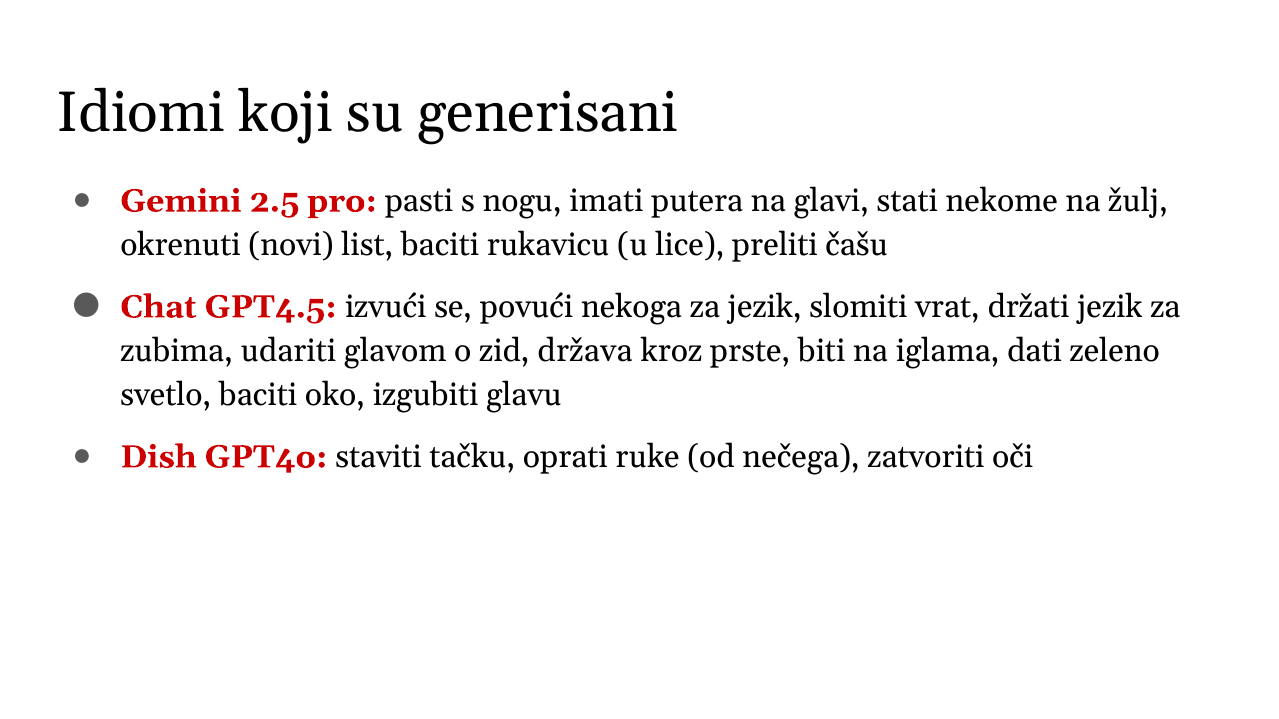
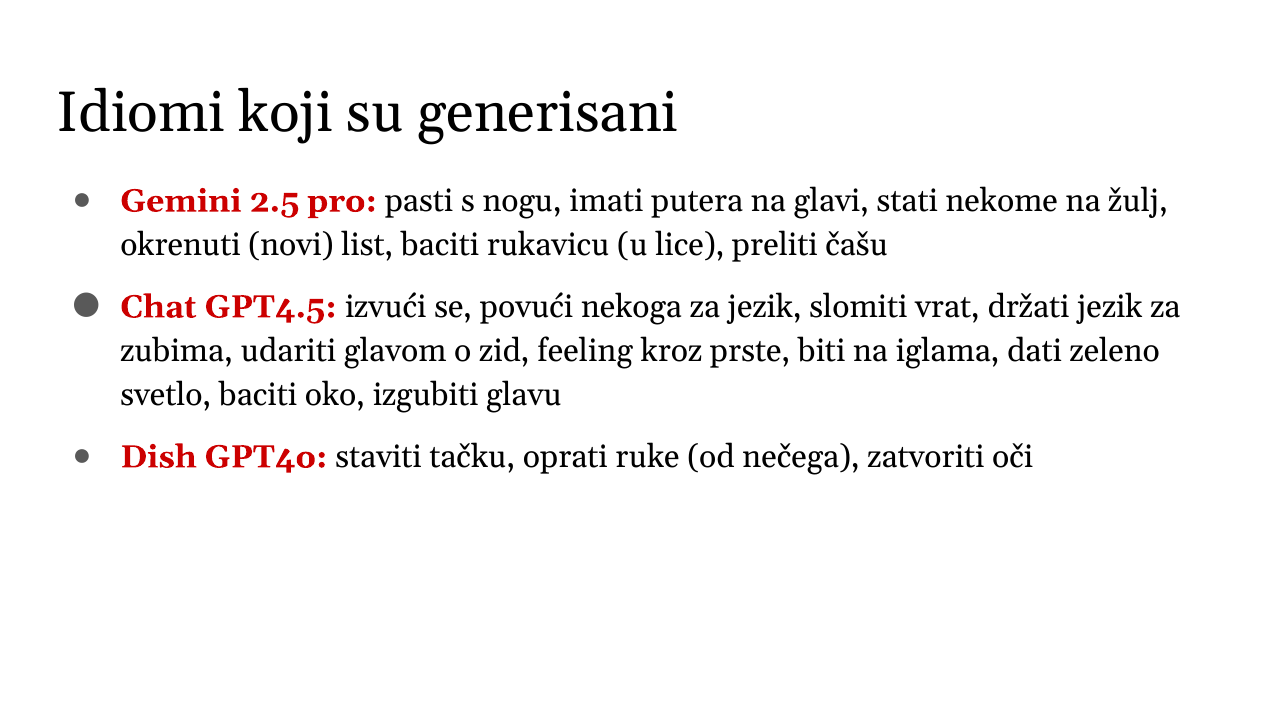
država: država -> feeling (585, 351)
